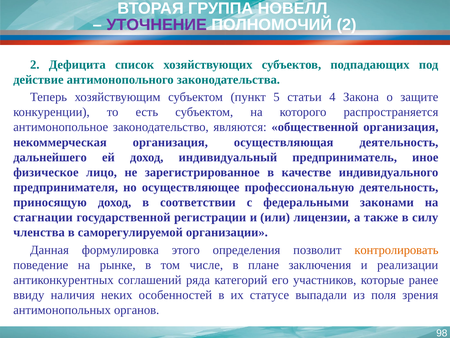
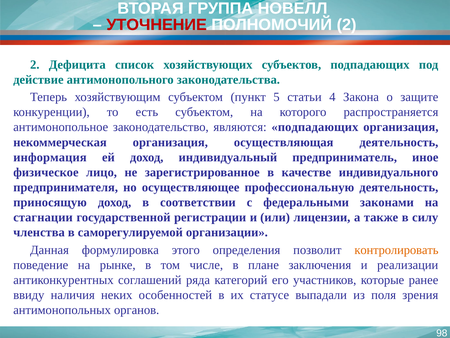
УТОЧНЕНИЕ colour: purple -> red (157, 25)
являются общественной: общественной -> подпадающих (315, 127)
дальнейшего: дальнейшего -> информация (50, 157)
